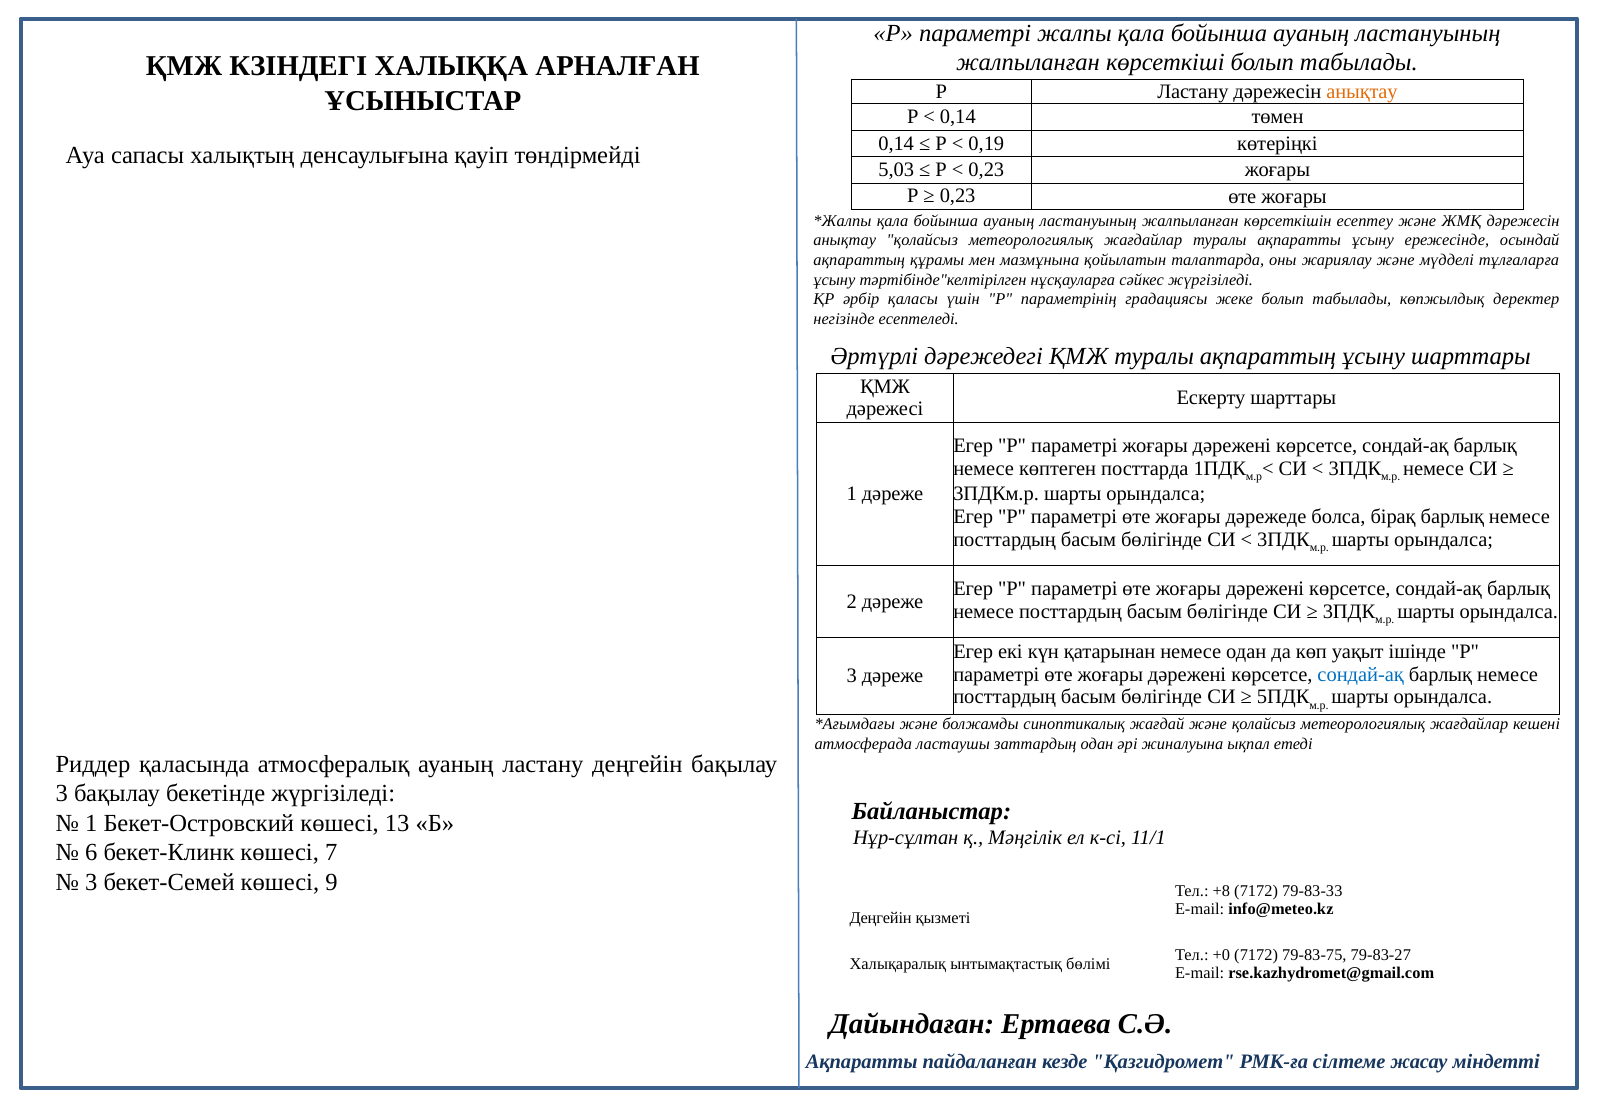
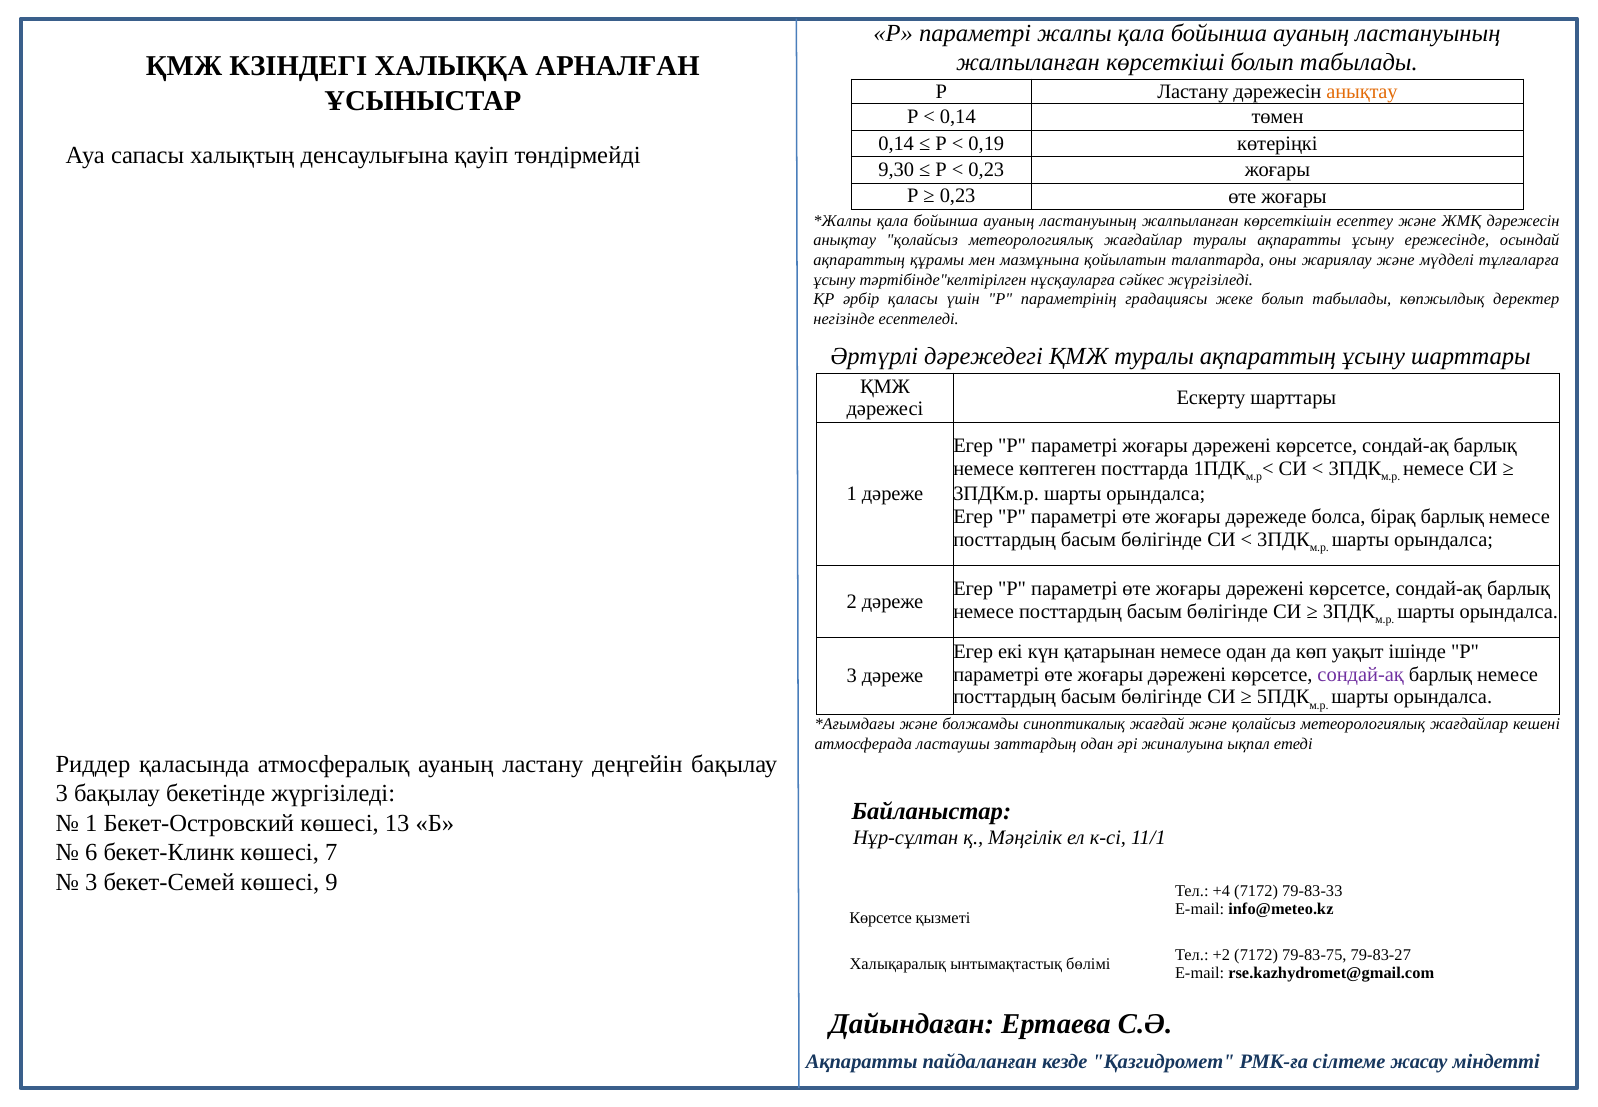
5,03: 5,03 -> 9,30 (896, 170)
сондай-ақ colour: blue -> purple (1361, 674)
+8: +8 -> +4 (1221, 890)
Деңгейін: Деңгейін -> Көрсетсе (881, 918)
+0: +0 -> +2 (1221, 954)
